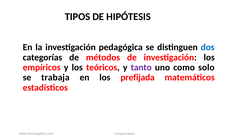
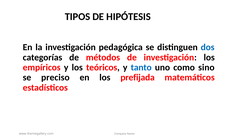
tanto colour: purple -> blue (141, 67)
solo: solo -> sino (206, 67)
trabaja: trabaja -> preciso (55, 78)
